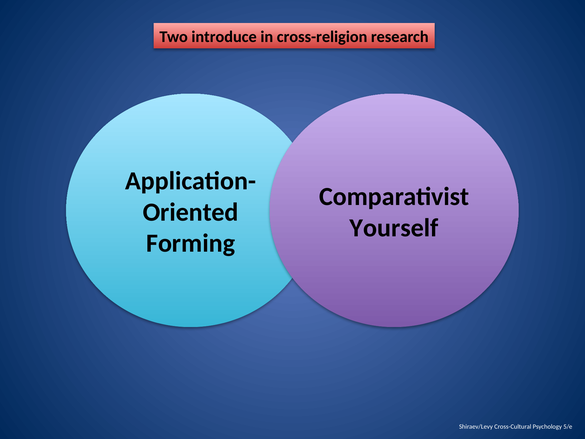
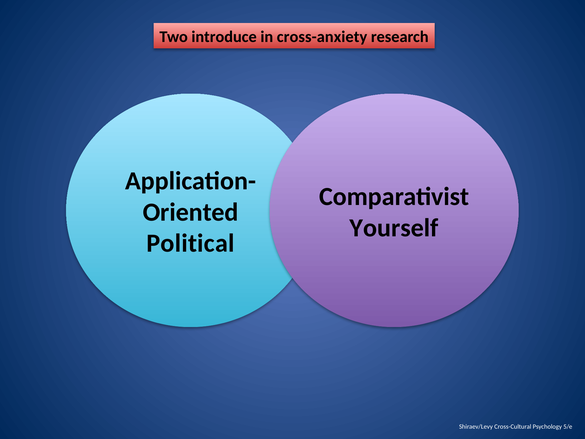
cross-religion: cross-religion -> cross-anxiety (322, 37)
Forming: Forming -> Political (190, 243)
